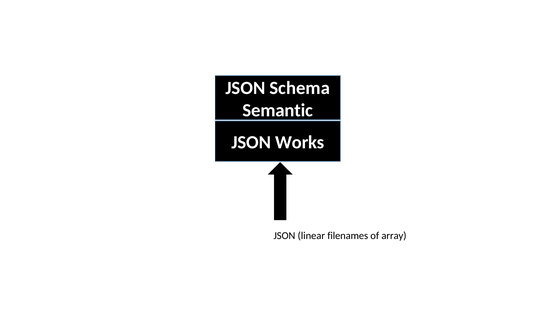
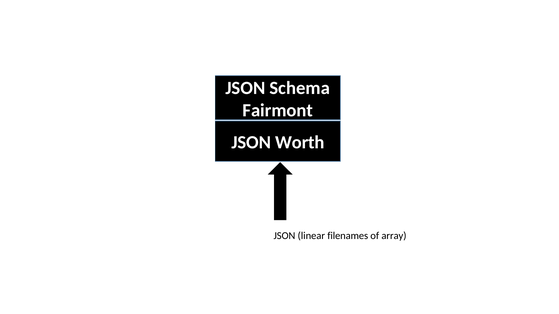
Semantic: Semantic -> Fairmont (278, 110)
Works: Works -> Worth (300, 143)
